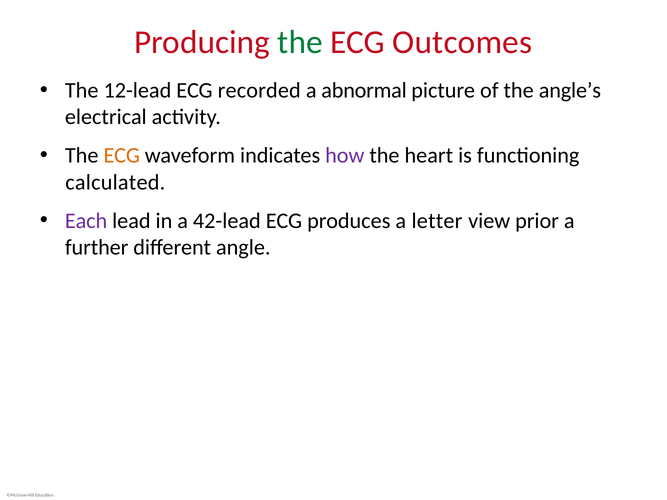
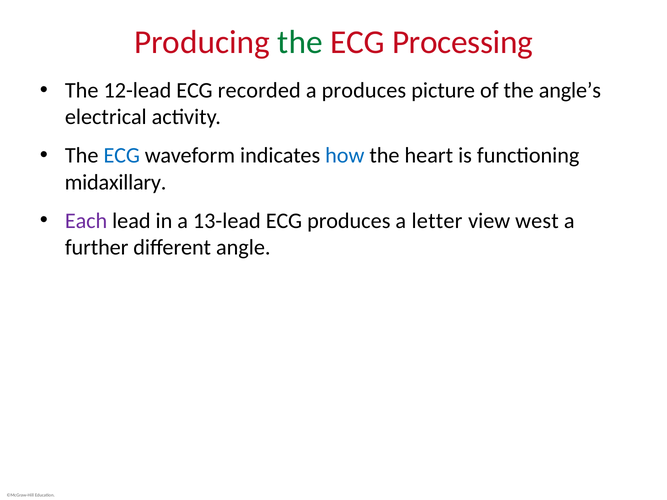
Outcomes: Outcomes -> Processing (463, 42)
a abnormal: abnormal -> produces (364, 90)
ECG colour: orange -> blue (122, 156)
how colour: purple -> blue (345, 156)
calculated: calculated -> midaxillary (116, 182)
42-lead: 42-lead -> 13-lead (227, 221)
prior: prior -> west (537, 221)
